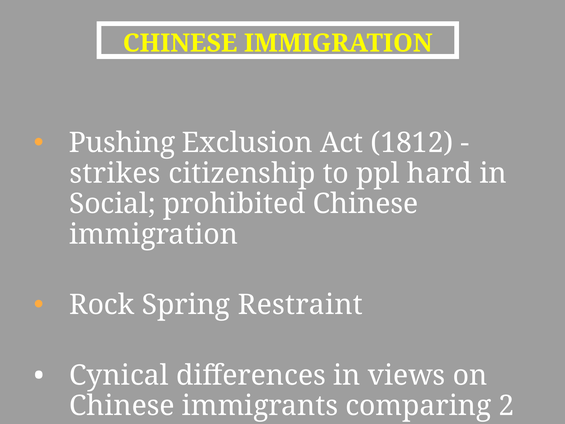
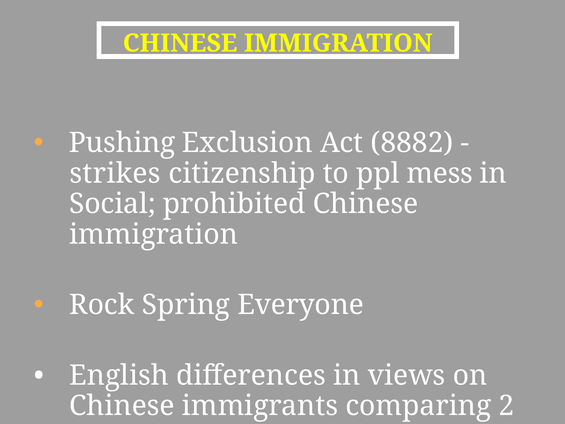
1812: 1812 -> 8882 (412, 143)
hard: hard -> mess (440, 173)
Restraint: Restraint -> Everyone (301, 305)
Cynical: Cynical -> English (119, 375)
